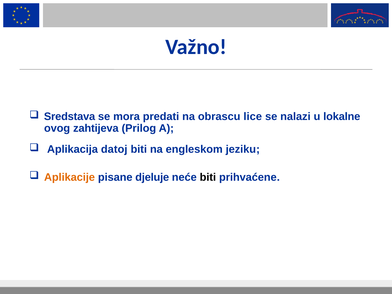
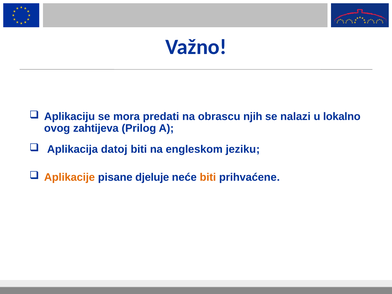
Sredstava: Sredstava -> Aplikaciju (70, 117)
lice: lice -> njih (253, 117)
lokalne: lokalne -> lokalno (342, 117)
biti colour: black -> orange (208, 177)
